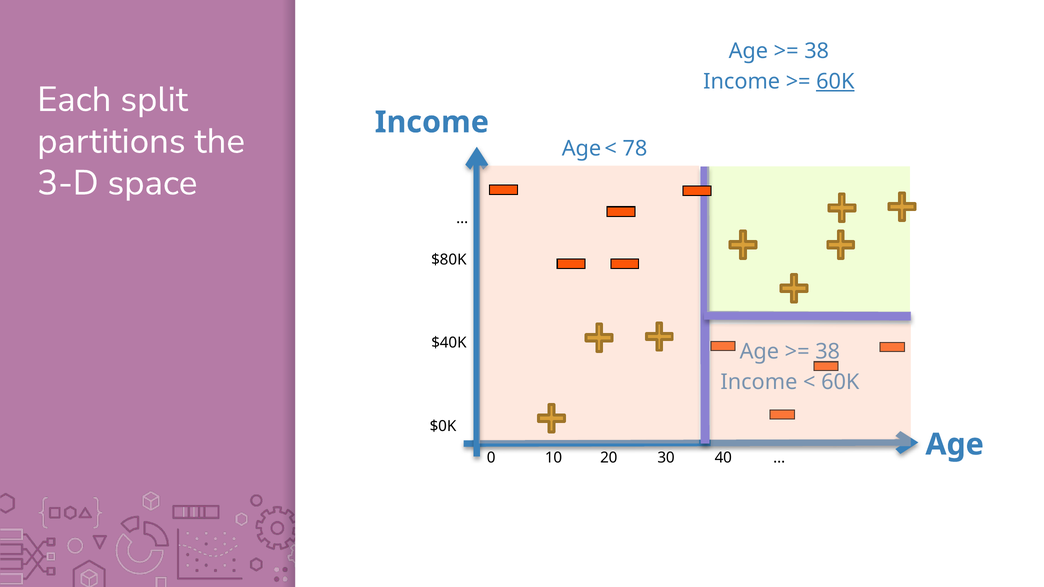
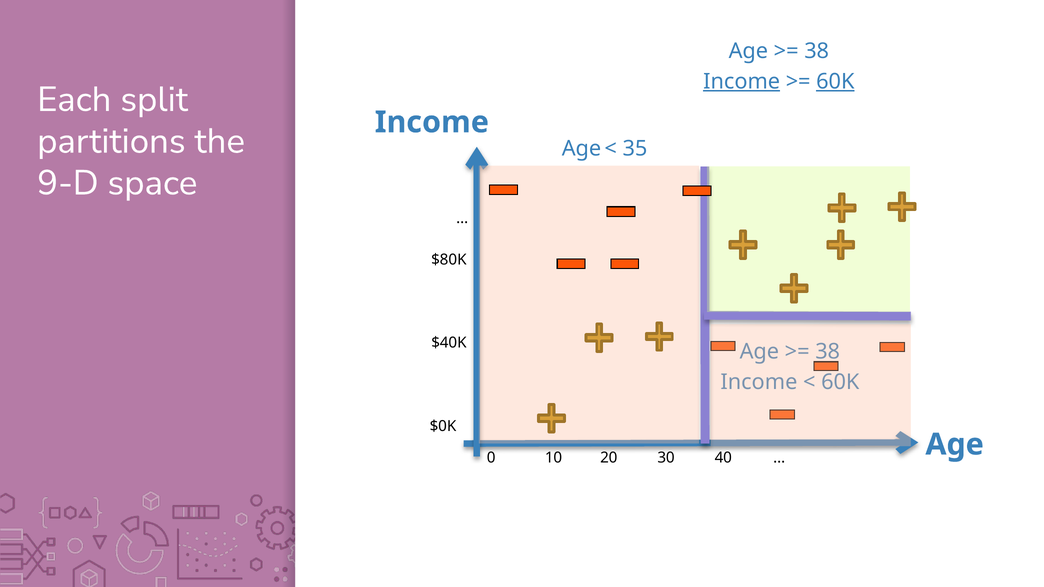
Income underline: none -> present (742, 82)
78: 78 -> 35 (635, 149)
3-D: 3-D -> 9-D (68, 183)
